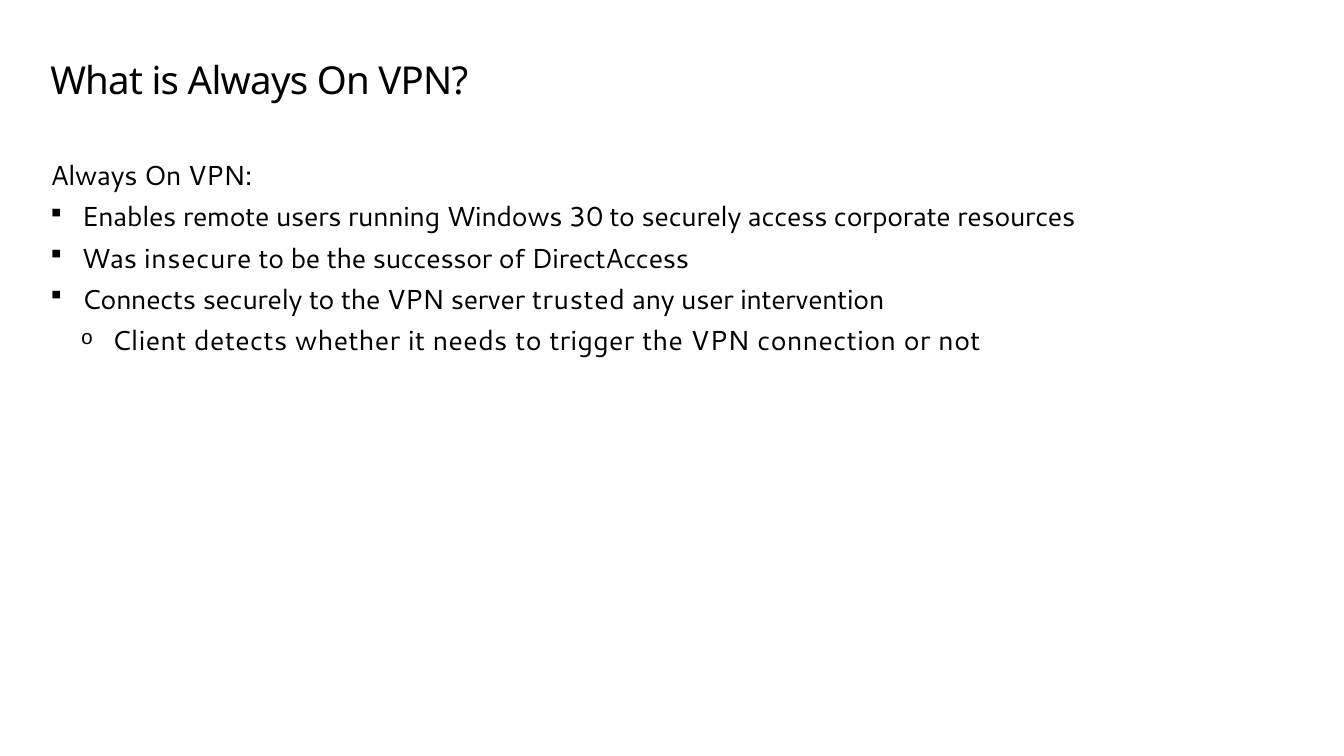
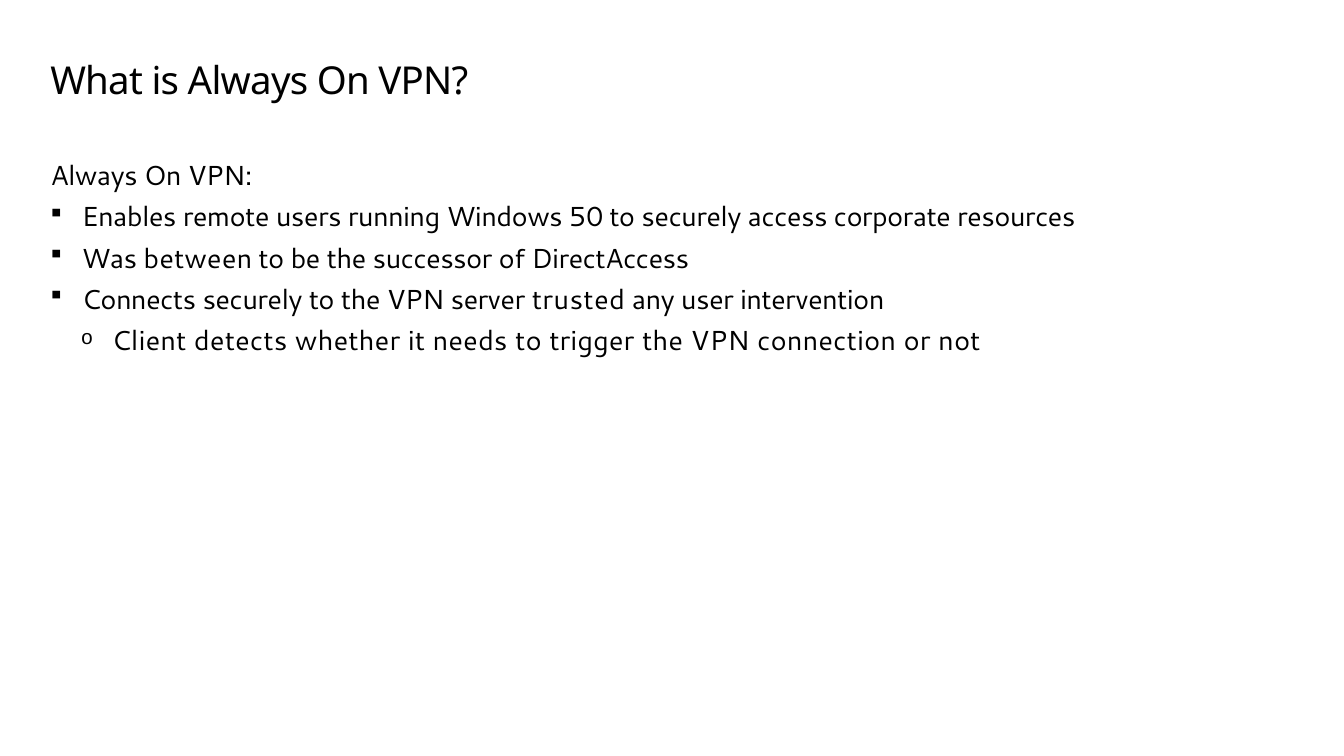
30: 30 -> 50 (586, 218)
insecure: insecure -> between (198, 259)
